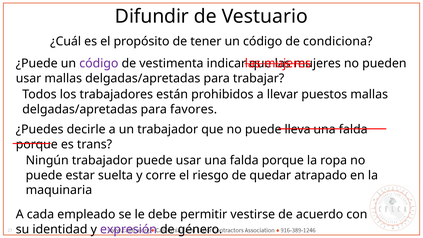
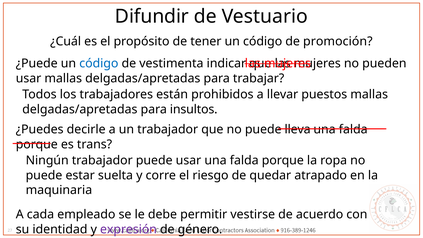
condiciona: condiciona -> promoción (338, 41)
código colour: purple -> blue (99, 63)
favores: favores -> insultos (194, 109)
